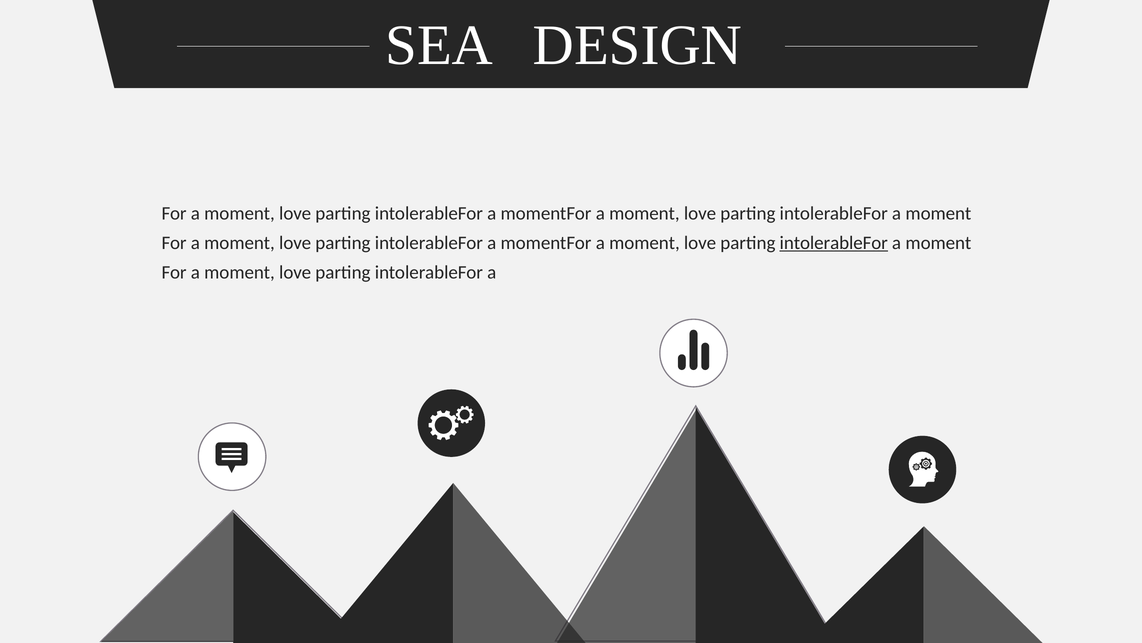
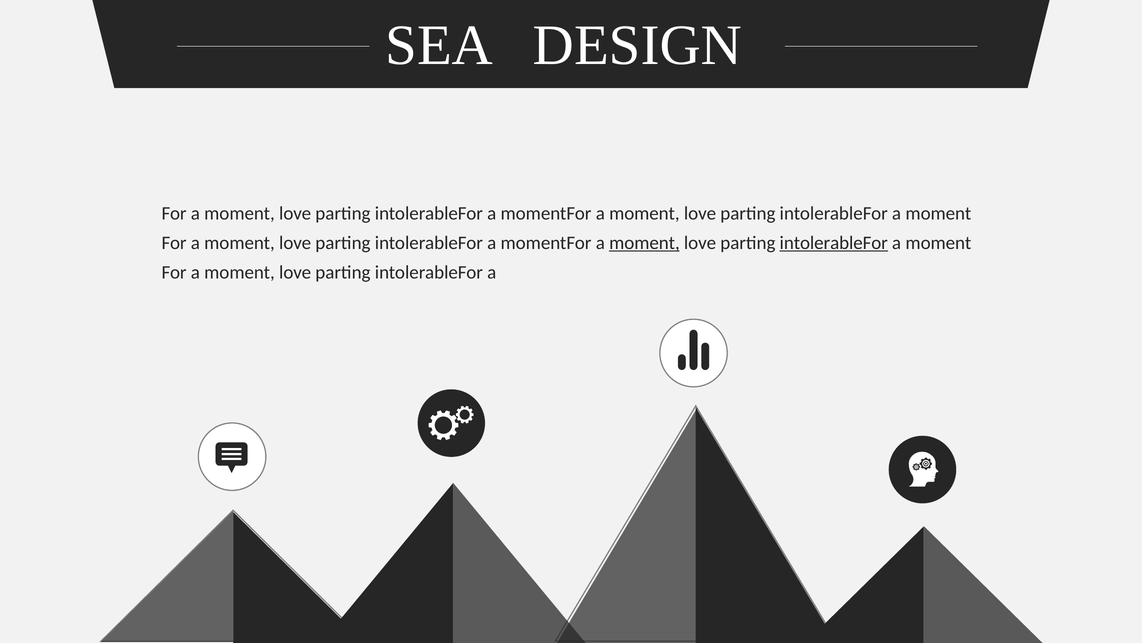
moment underline: none -> present (644, 243)
